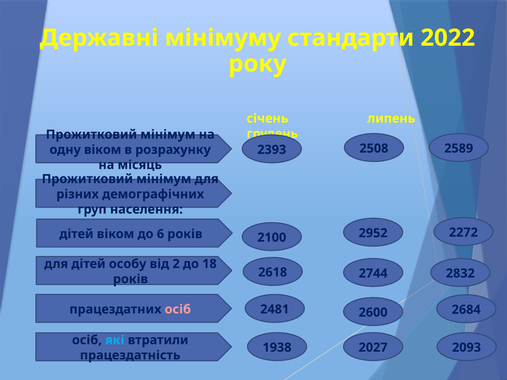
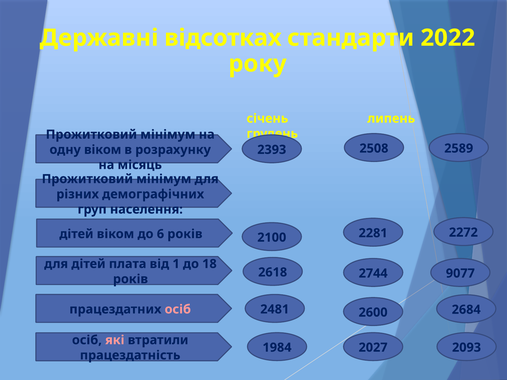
мінімуму: мінімуму -> відсотках (223, 38)
2952: 2952 -> 2281 (373, 233)
особу: особу -> плата (128, 264)
2: 2 -> 1 (176, 264)
2832: 2832 -> 9077 (460, 274)
які colour: light blue -> pink (115, 340)
1938: 1938 -> 1984 (277, 348)
